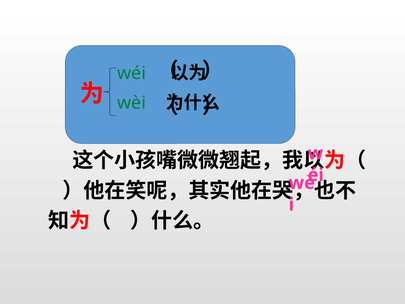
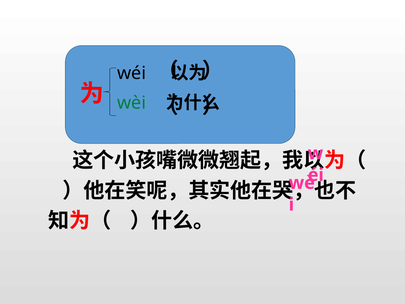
wéi colour: green -> black (132, 73)
